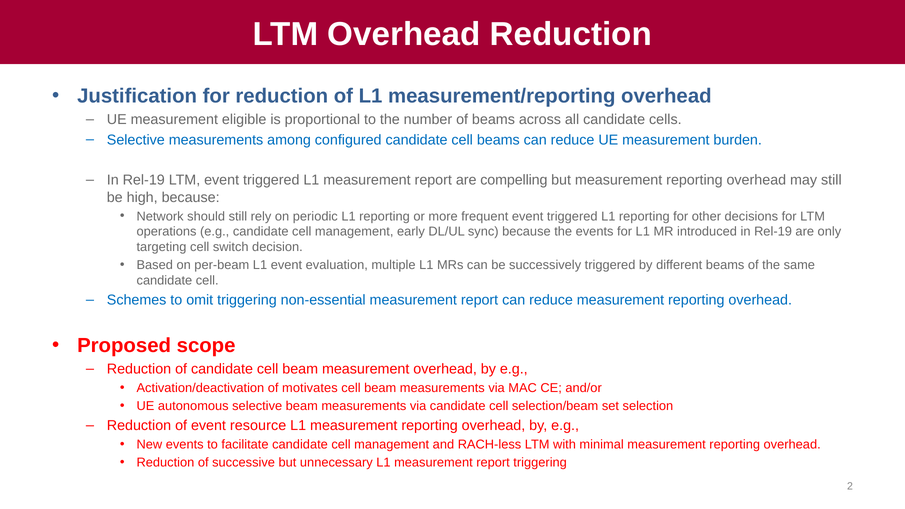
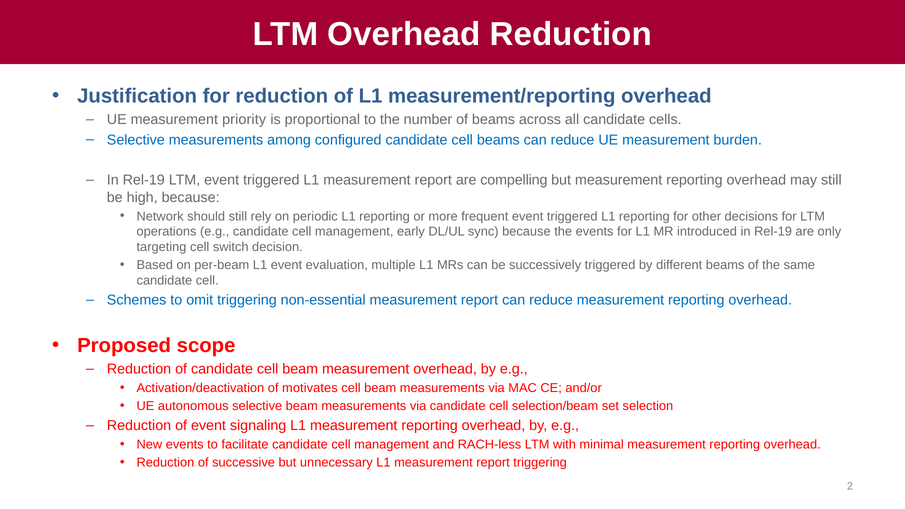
eligible: eligible -> priority (244, 120)
resource: resource -> signaling (258, 426)
